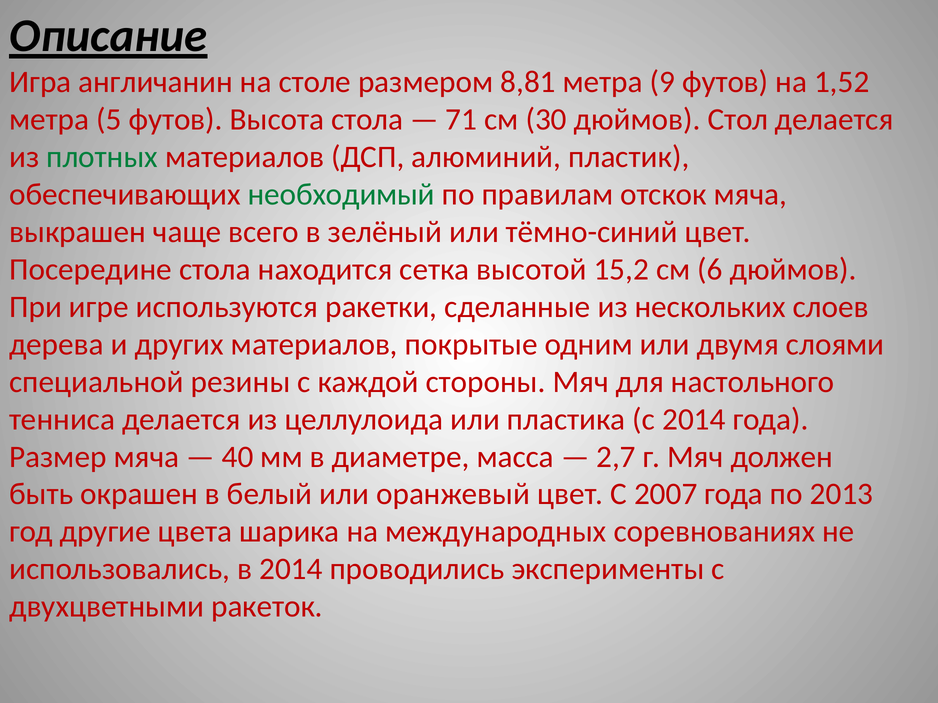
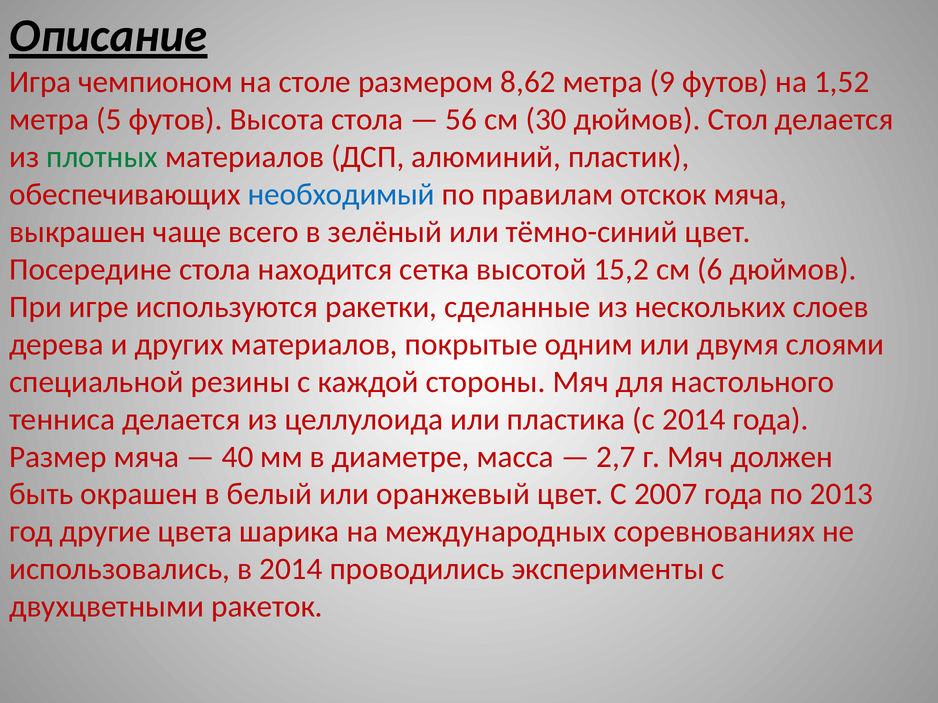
англичанин: англичанин -> чемпионом (156, 82)
8,81: 8,81 -> 8,62 (528, 82)
71: 71 -> 56 (461, 119)
необходимый colour: green -> blue (341, 194)
